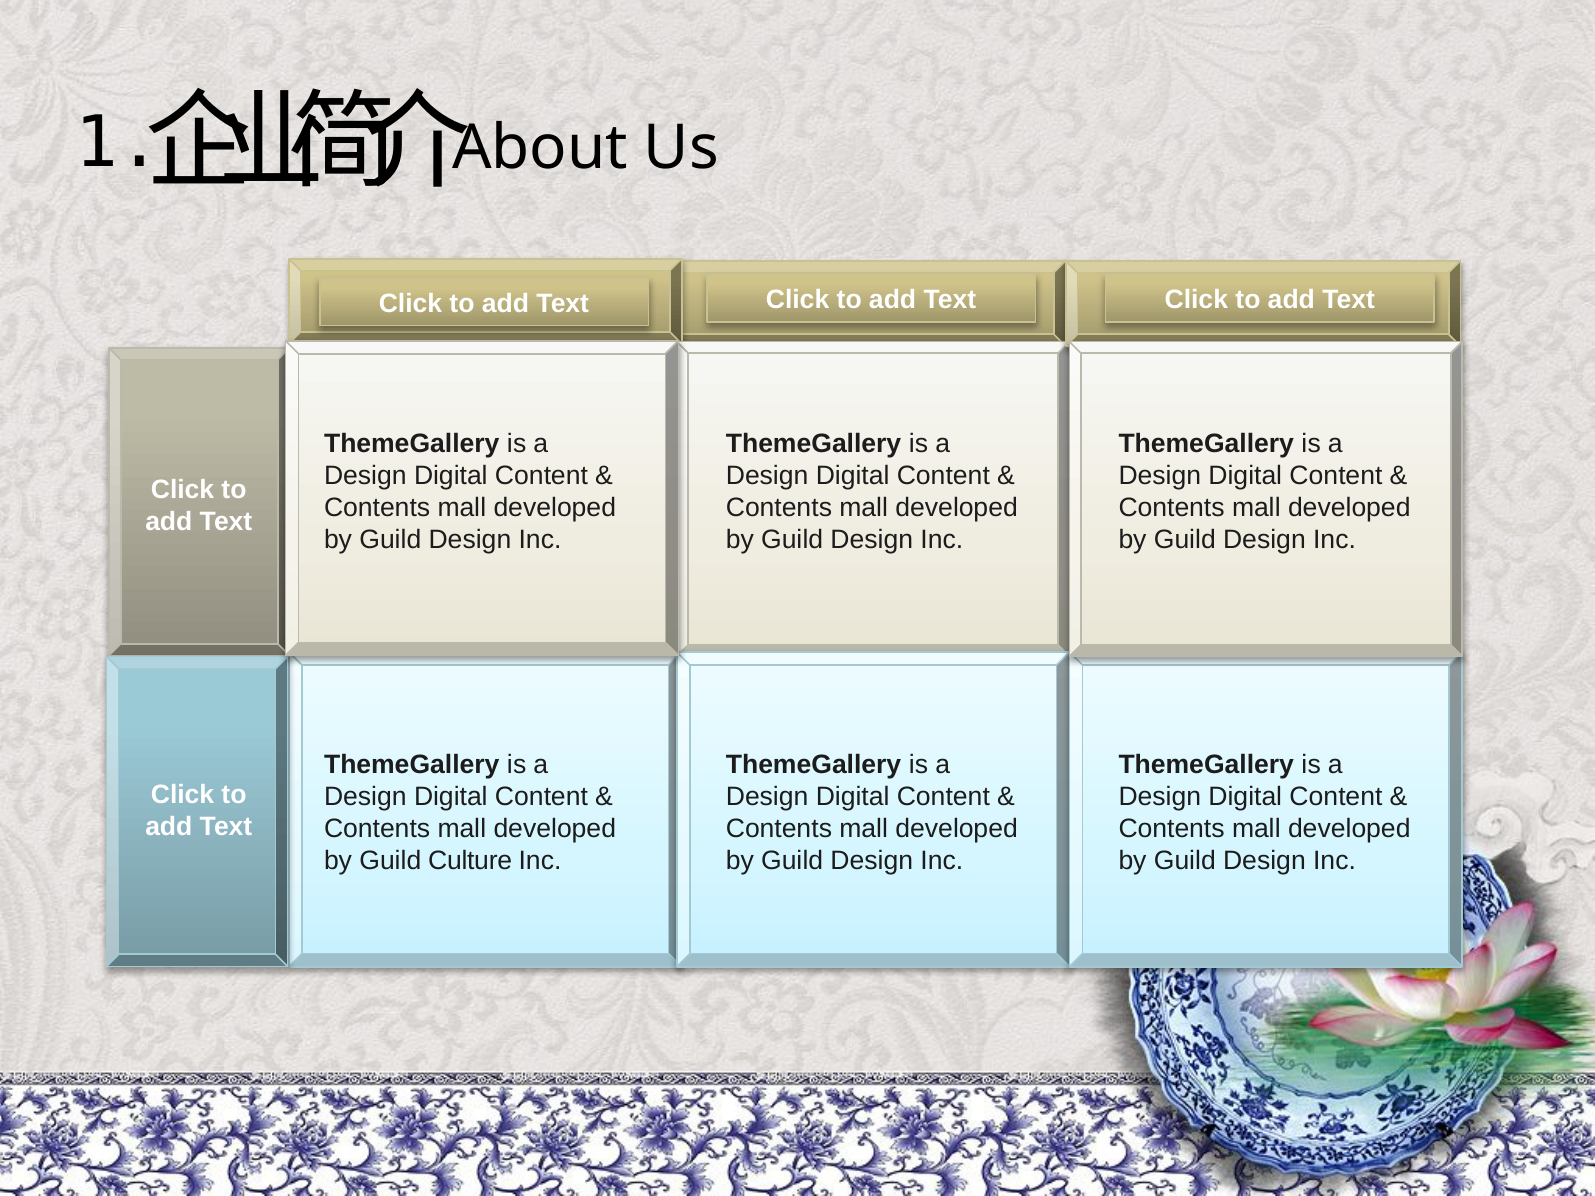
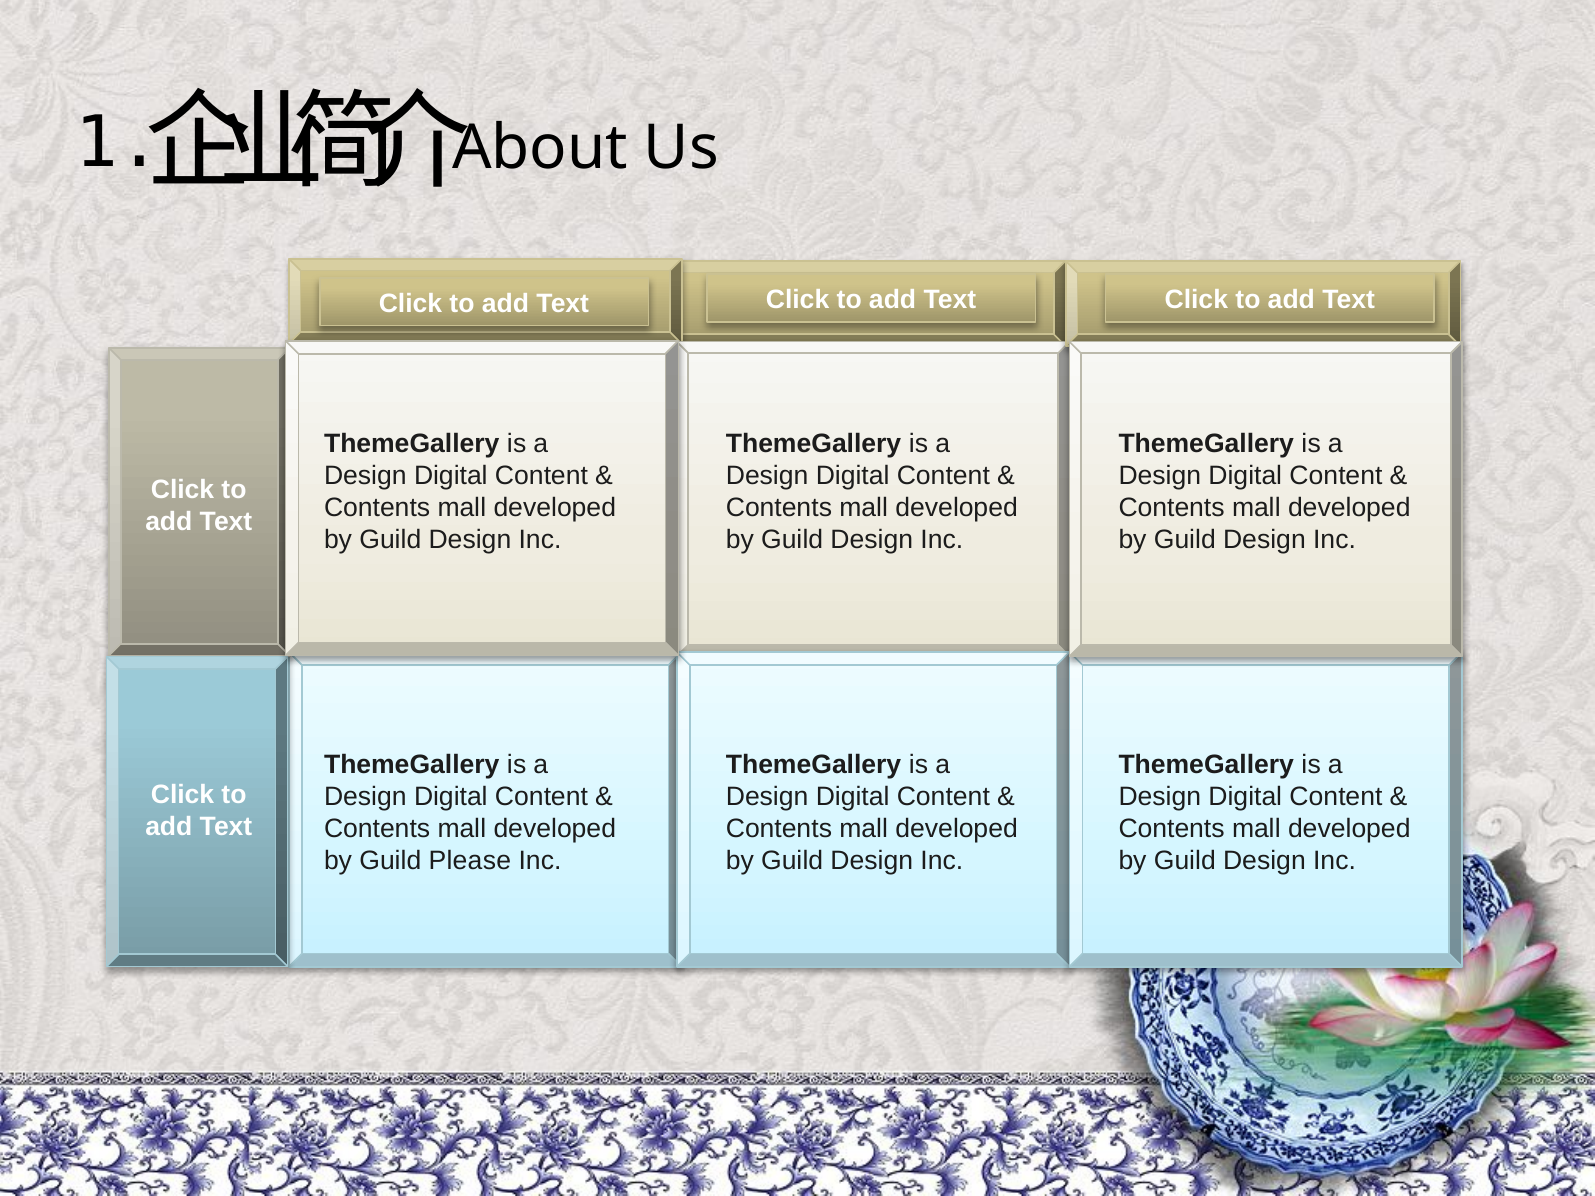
Culture: Culture -> Please (470, 861)
